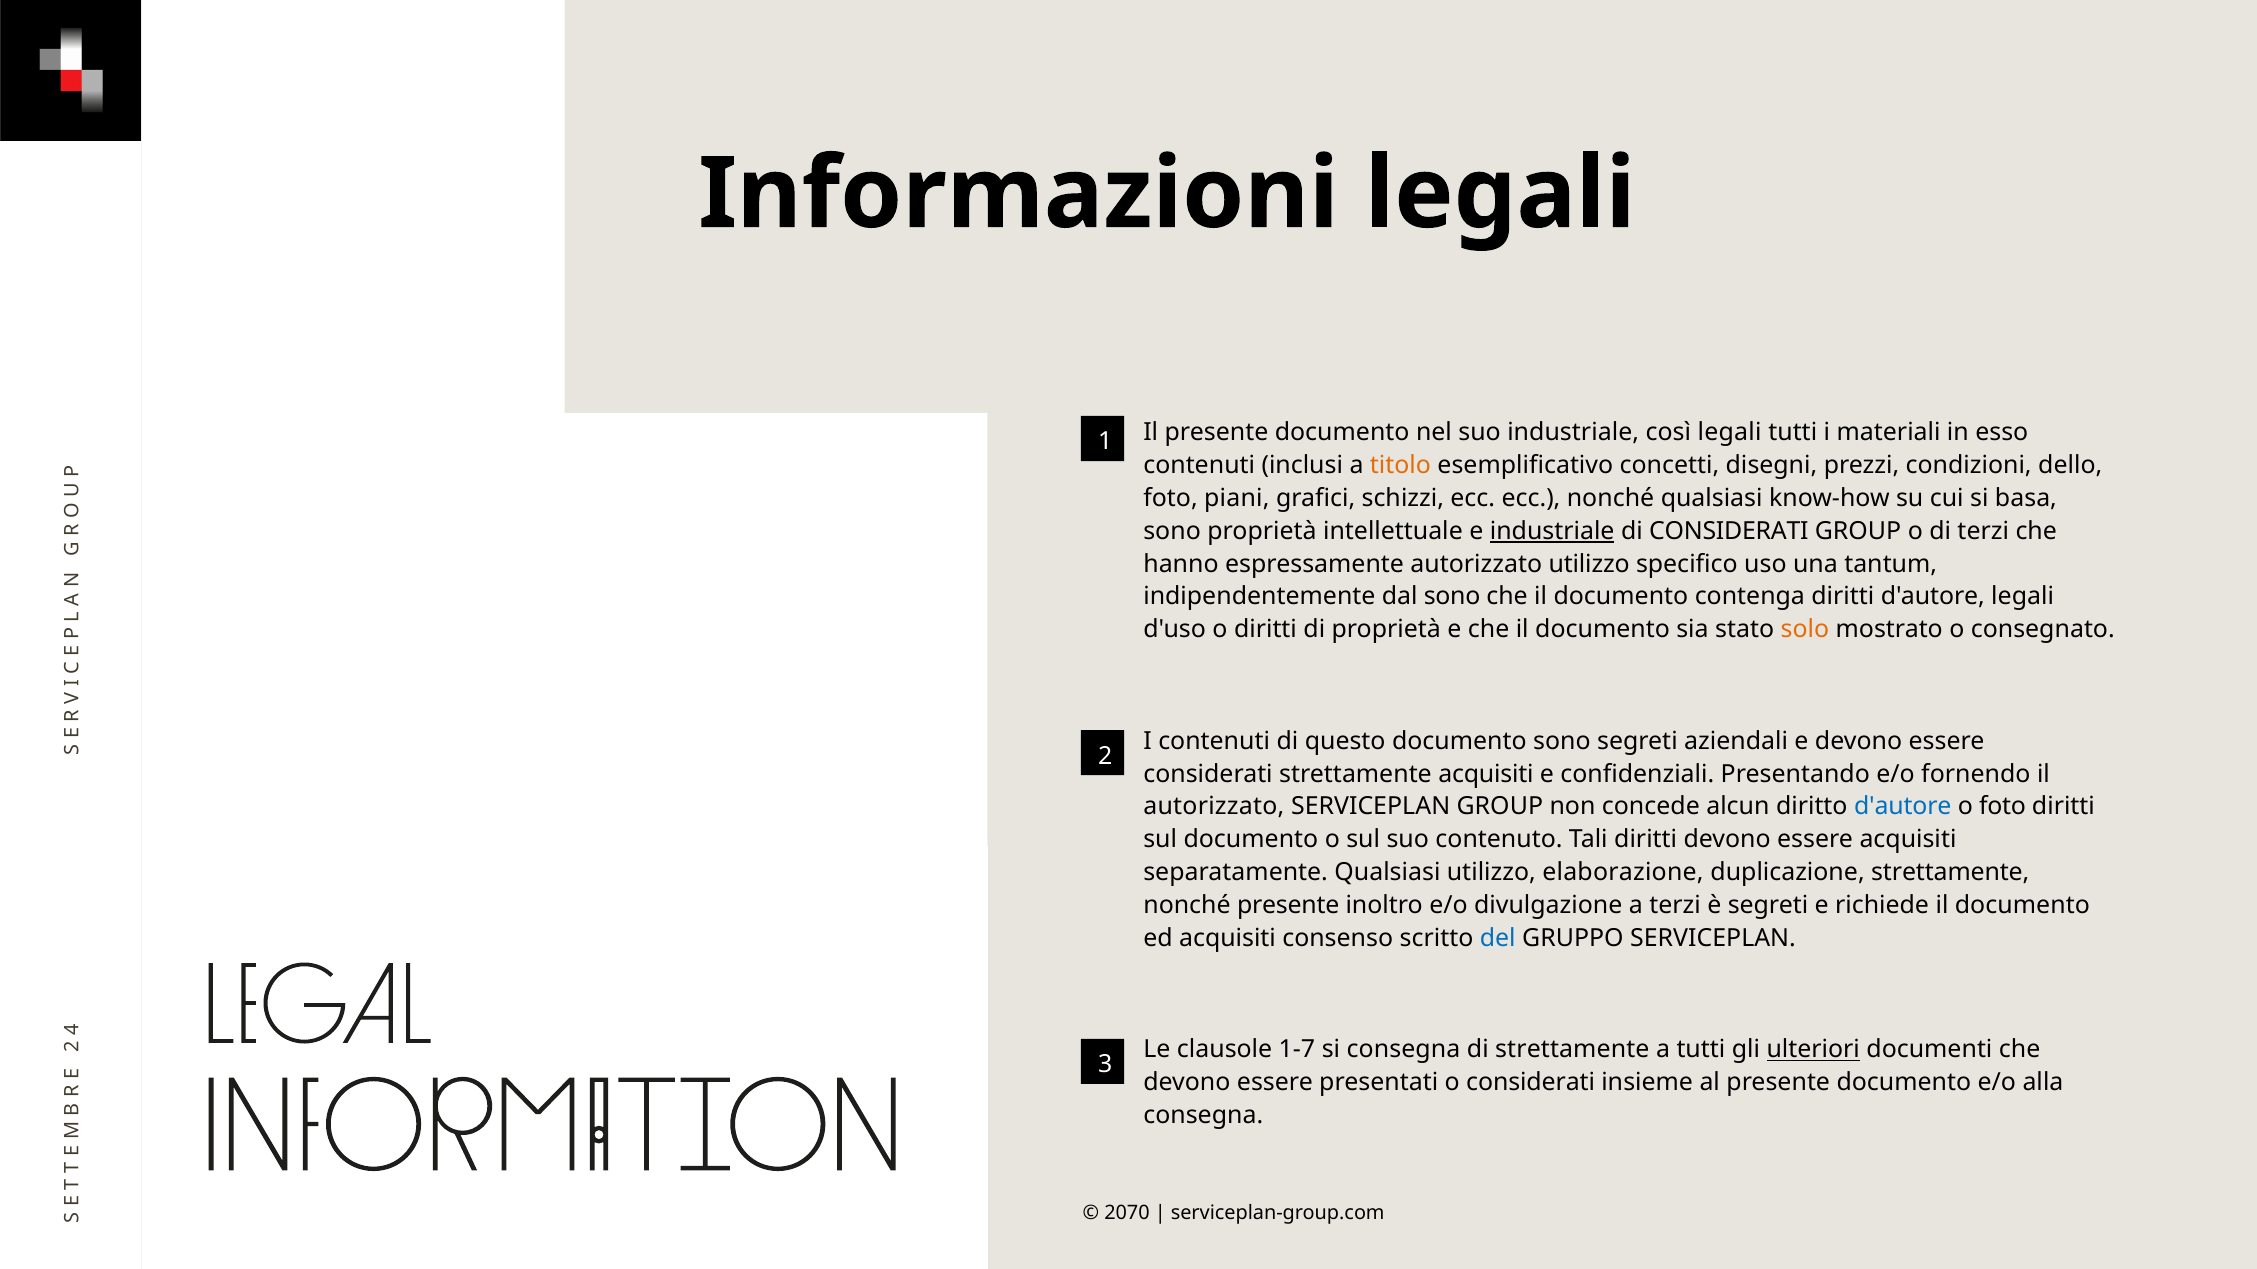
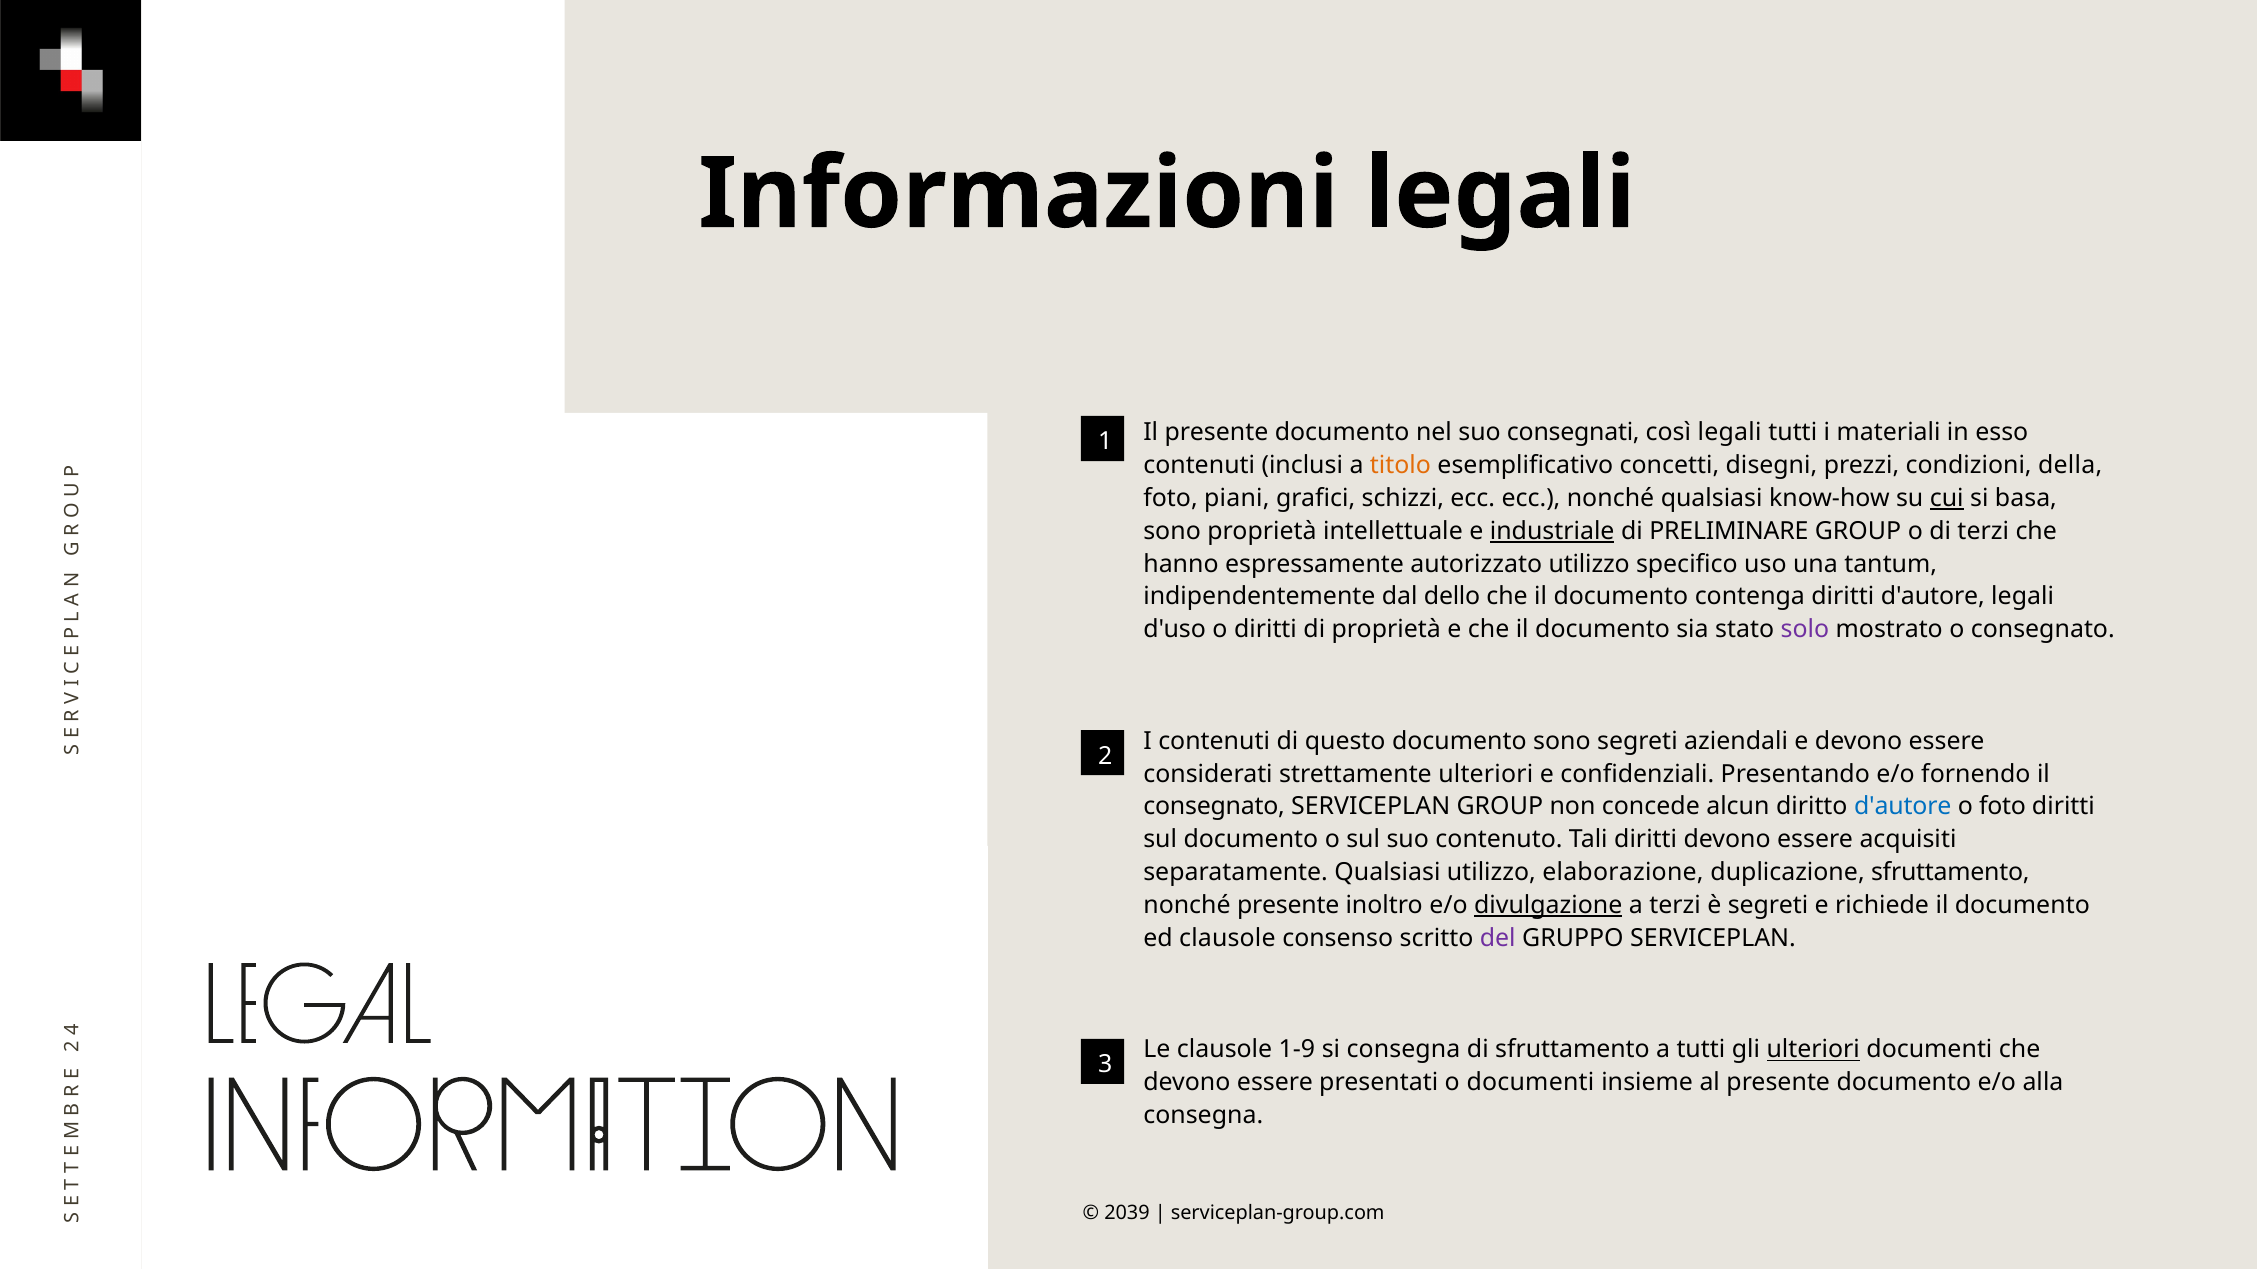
suo industriale: industriale -> consegnati (1573, 433)
dello: dello -> della (2070, 466)
cui underline: none -> present (1947, 498)
di CONSIDERATI: CONSIDERATI -> PRELIMINARE (1729, 531)
dal sono: sono -> dello (1452, 597)
solo colour: orange -> purple (1805, 630)
strettamente acquisiti: acquisiti -> ulteriori (1486, 774)
autorizzato: autorizzato -> consegnato (1214, 807)
duplicazione strettamente: strettamente -> sfruttamento (1950, 873)
divulgazione underline: none -> present (1548, 906)
ed acquisiti: acquisiti -> clausole (1227, 938)
del colour: blue -> purple (1498, 938)
1-7: 1-7 -> 1-9 (1297, 1050)
di strettamente: strettamente -> sfruttamento (1572, 1050)
o considerati: considerati -> documenti (1530, 1083)
2070: 2070 -> 2039 (1127, 1213)
